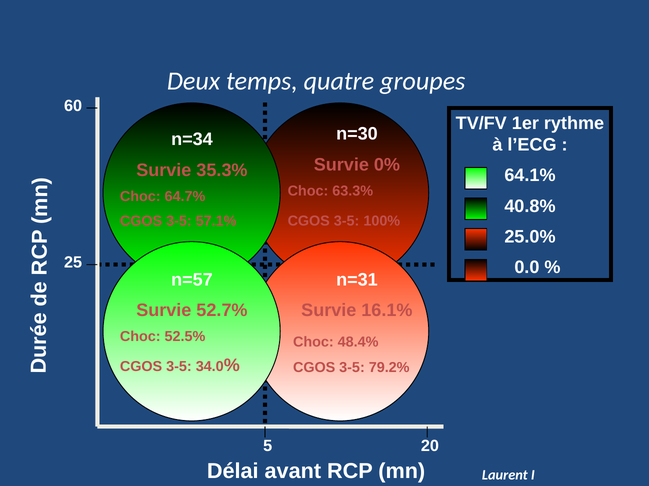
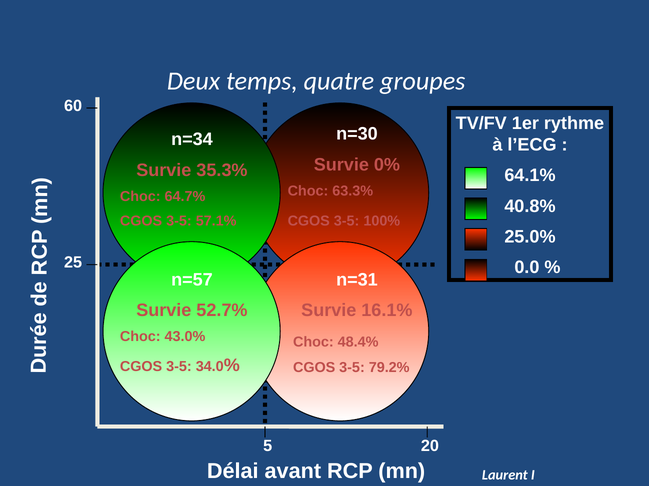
52.5%: 52.5% -> 43.0% (185, 337)
